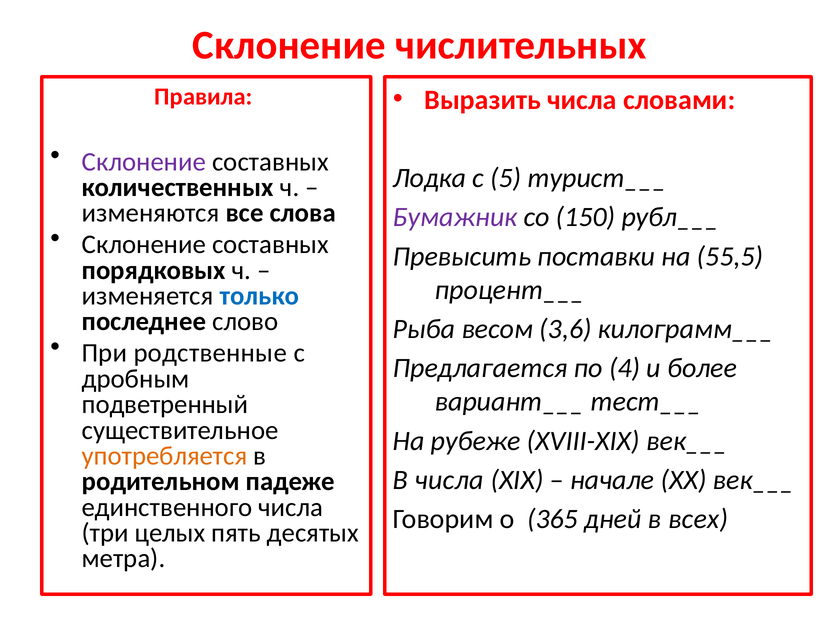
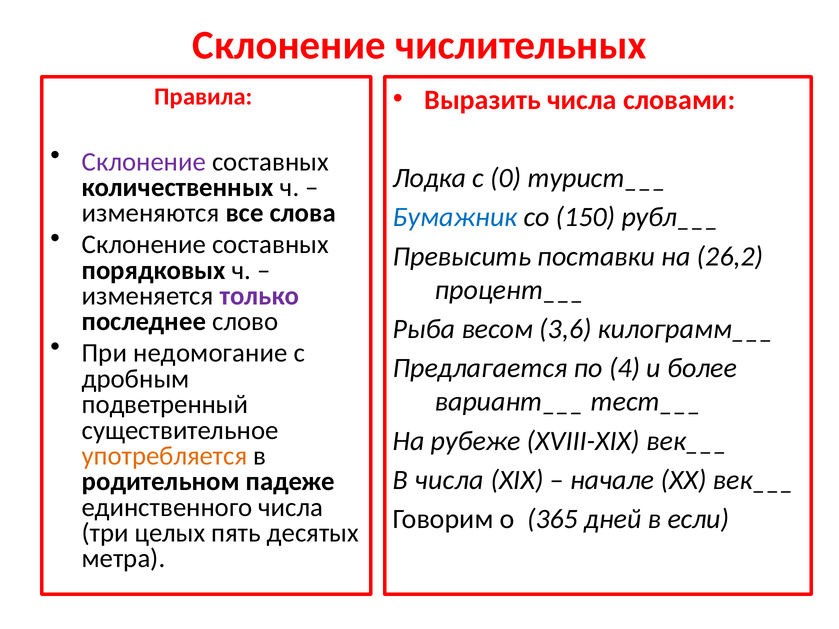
5: 5 -> 0 (506, 178)
Бумажник colour: purple -> blue (455, 217)
55,5: 55,5 -> 26,2 (730, 256)
только colour: blue -> purple (259, 296)
родственные: родственные -> недомогание (210, 353)
всех: всех -> если (698, 519)
